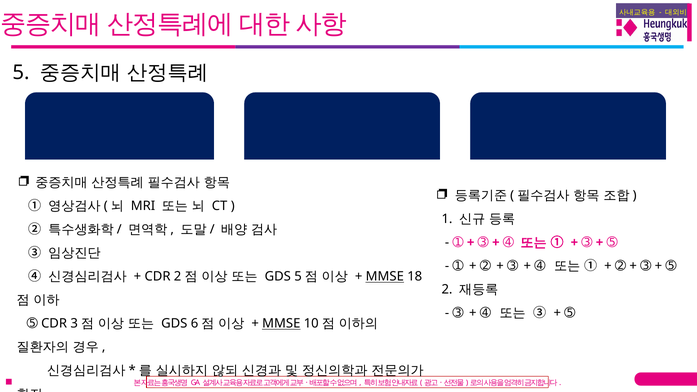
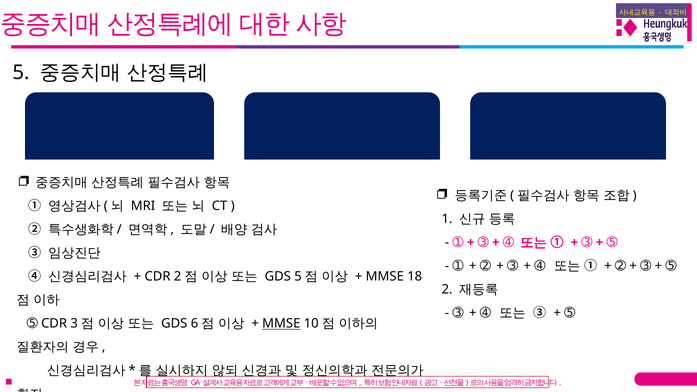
MMSE underline: present -> none (385, 277)
